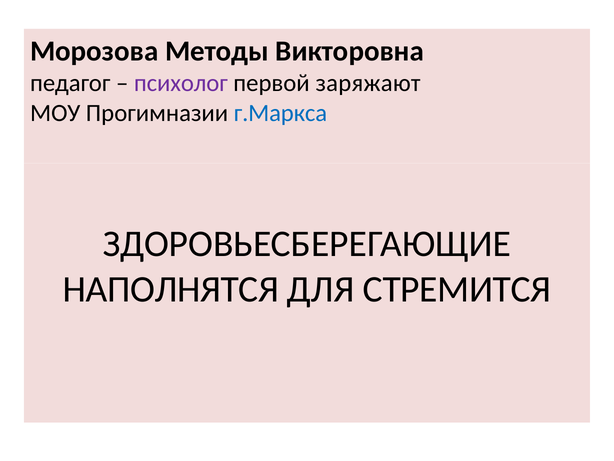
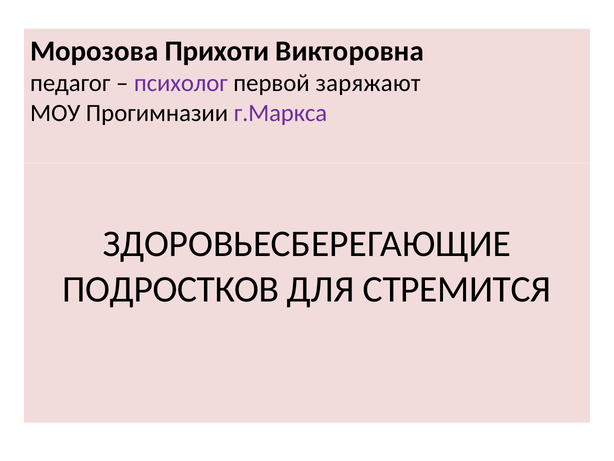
Методы: Методы -> Прихоти (217, 51)
г.Маркса colour: blue -> purple (280, 113)
НАПОЛНЯТСЯ: НАПОЛНЯТСЯ -> ПОДРОСТКОВ (171, 289)
